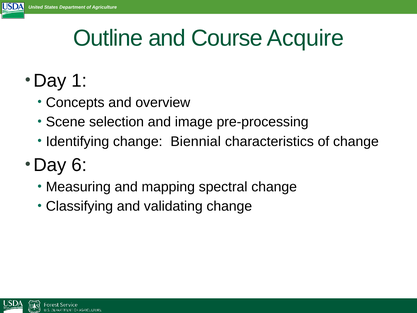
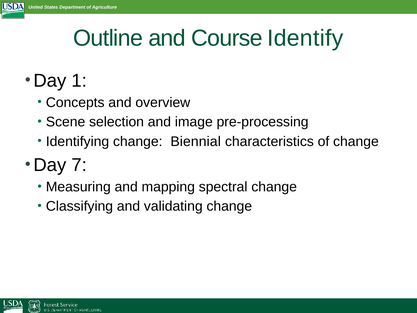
Acquire: Acquire -> Identify (305, 38)
6: 6 -> 7 (79, 165)
